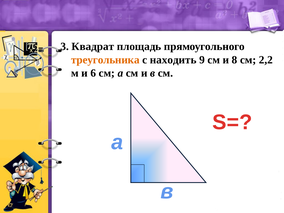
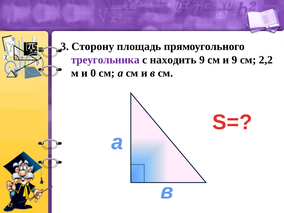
Квадрат: Квадрат -> Сторону (93, 47)
треугольника colour: orange -> purple (105, 60)
и 8: 8 -> 9 (235, 60)
6: 6 -> 0 (93, 73)
